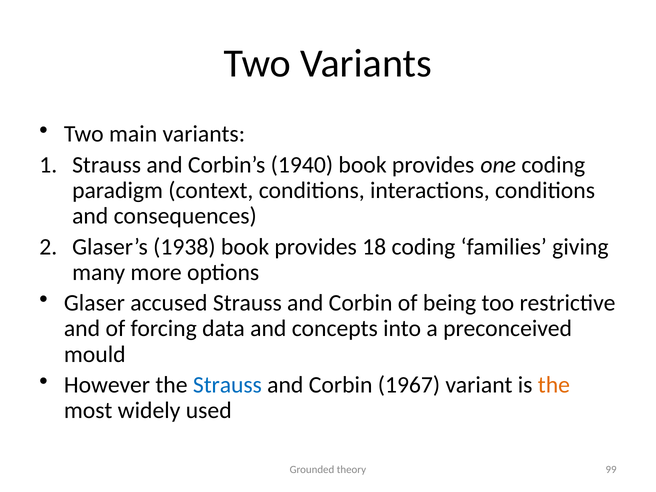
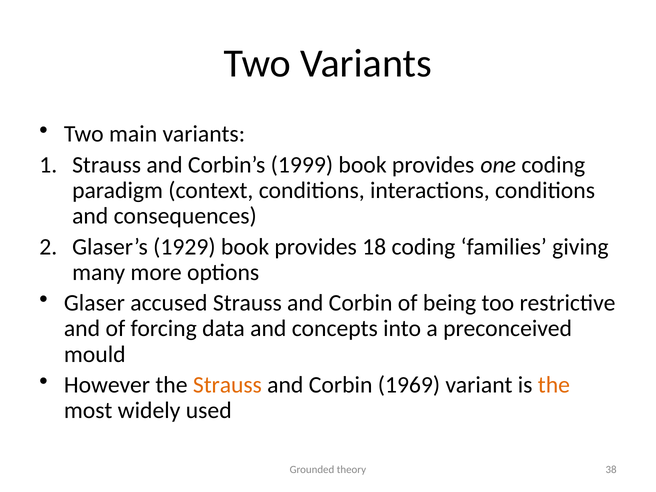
1940: 1940 -> 1999 (302, 165)
1938: 1938 -> 1929 (184, 247)
Strauss colour: blue -> orange (227, 385)
1967: 1967 -> 1969 (409, 385)
99: 99 -> 38 (611, 470)
